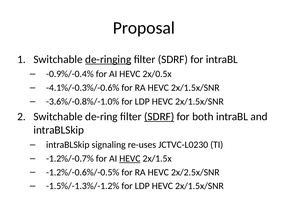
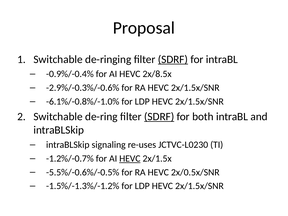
de-ringing underline: present -> none (108, 59)
SDRF underline: none -> present (173, 59)
2x/0.5x: 2x/0.5x -> 2x/8.5x (157, 74)
-4.1%/-0.3%/-0.6%: -4.1%/-0.3%/-0.6% -> -2.9%/-0.3%/-0.6% (83, 88)
-3.6%/-0.8%/-1.0%: -3.6%/-0.8%/-1.0% -> -6.1%/-0.8%/-1.0% (83, 101)
-1.2%/-0.6%/-0.5%: -1.2%/-0.6%/-0.5% -> -5.5%/-0.6%/-0.5% (83, 172)
2x/2.5x/SNR: 2x/2.5x/SNR -> 2x/0.5x/SNR (195, 172)
